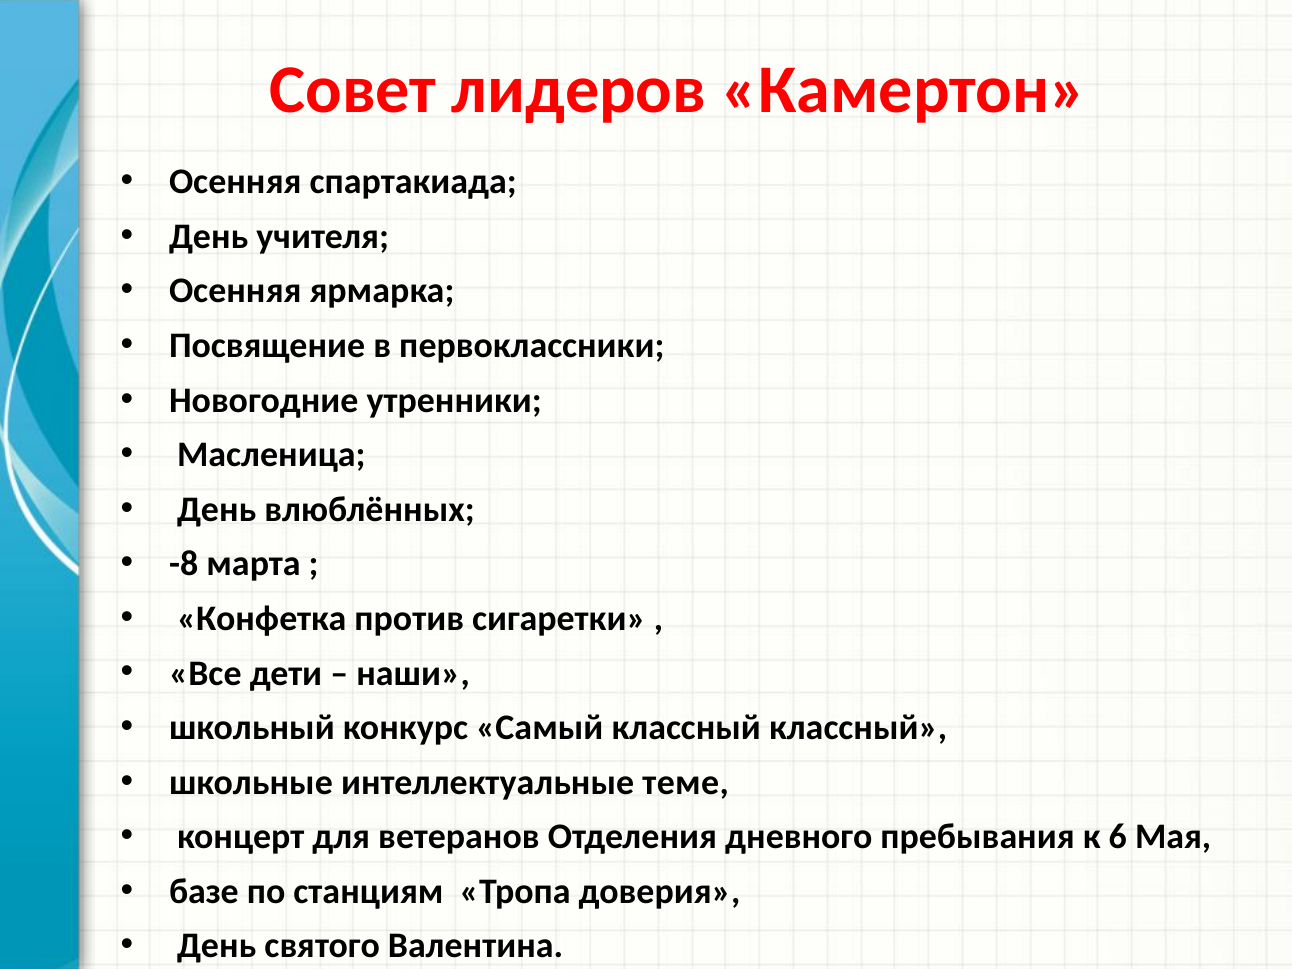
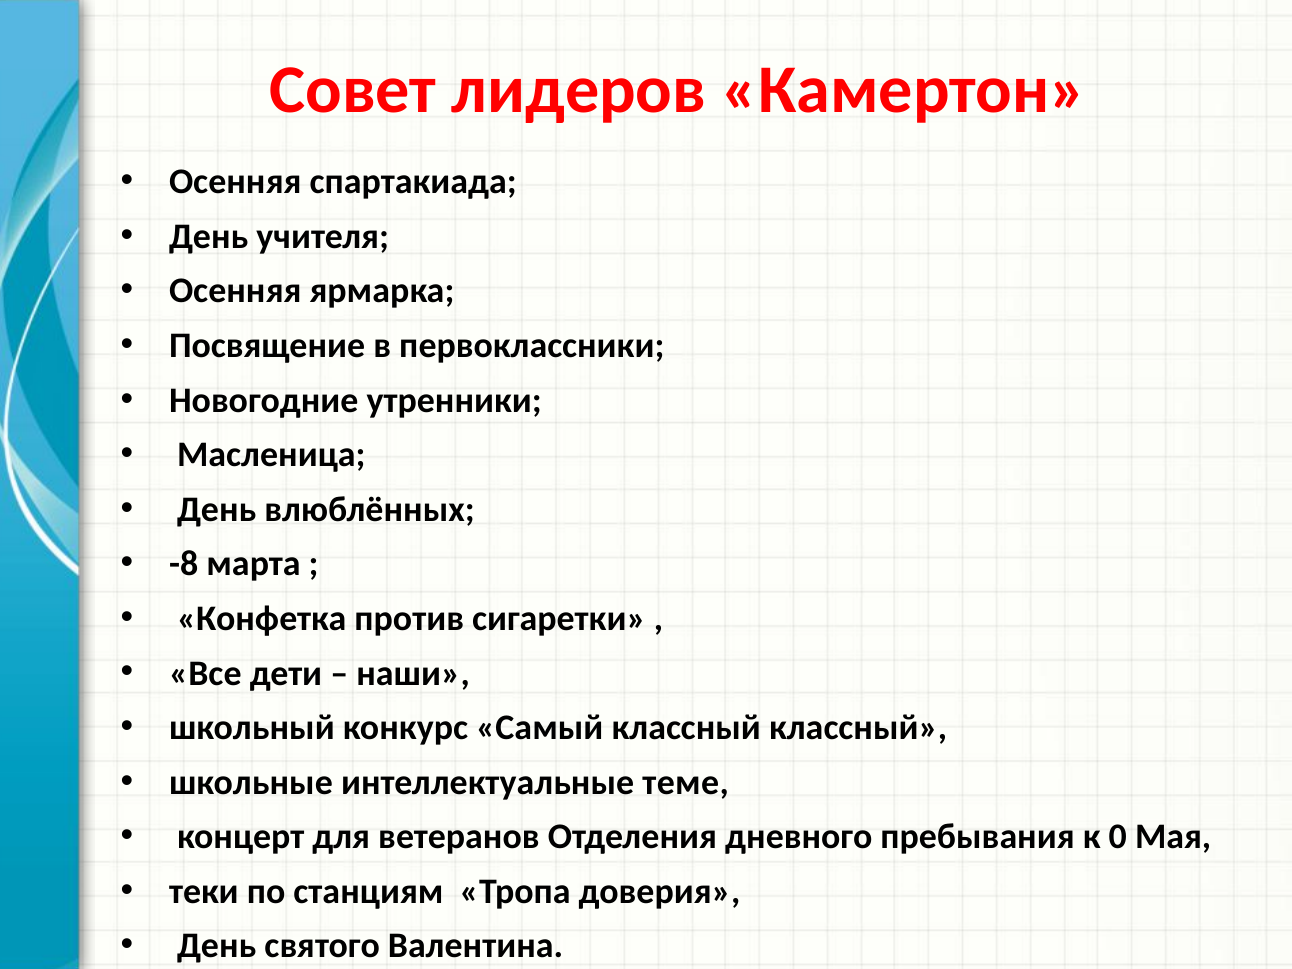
6: 6 -> 0 (1118, 837)
базе: базе -> теки (204, 891)
